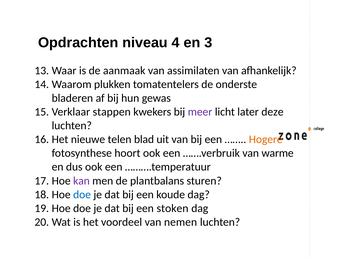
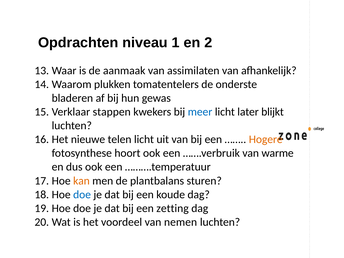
4: 4 -> 1 (176, 43)
3: 3 -> 2 (208, 43)
meer colour: purple -> blue (200, 112)
deze: deze -> blijkt (273, 112)
telen blad: blad -> licht (144, 139)
kan colour: purple -> orange (81, 181)
stoken: stoken -> zetting (173, 208)
